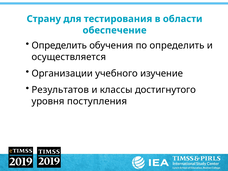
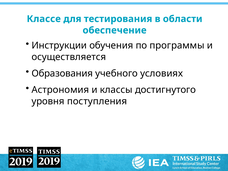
Страну: Страну -> Классе (44, 19)
Определить: Определить -> Инструкции (59, 45)
по определить: определить -> программы (177, 45)
Организации: Организации -> Образования (62, 73)
изучение: изучение -> условиях (162, 73)
Результатов: Результатов -> Астрономия (60, 90)
